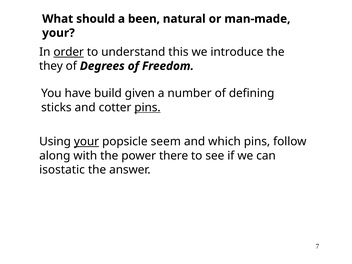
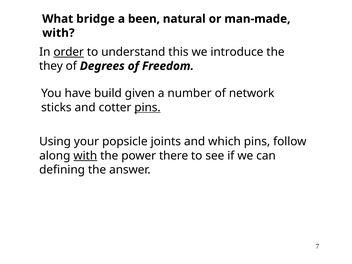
should: should -> bridge (96, 19)
your: your -> with (58, 33)
defining: defining -> network (252, 93)
your underline: present -> none (87, 142)
seem: seem -> joints (166, 142)
with underline: none -> present (85, 156)
isostatic: isostatic -> defining (62, 170)
